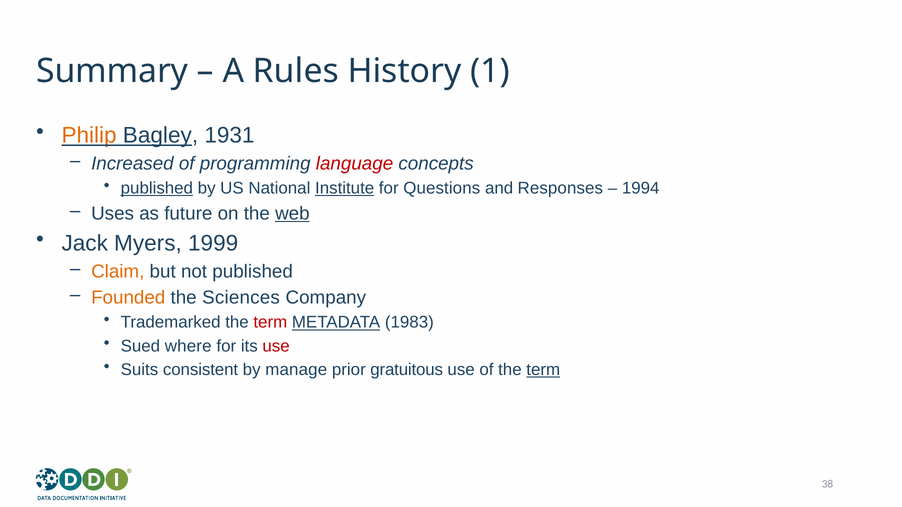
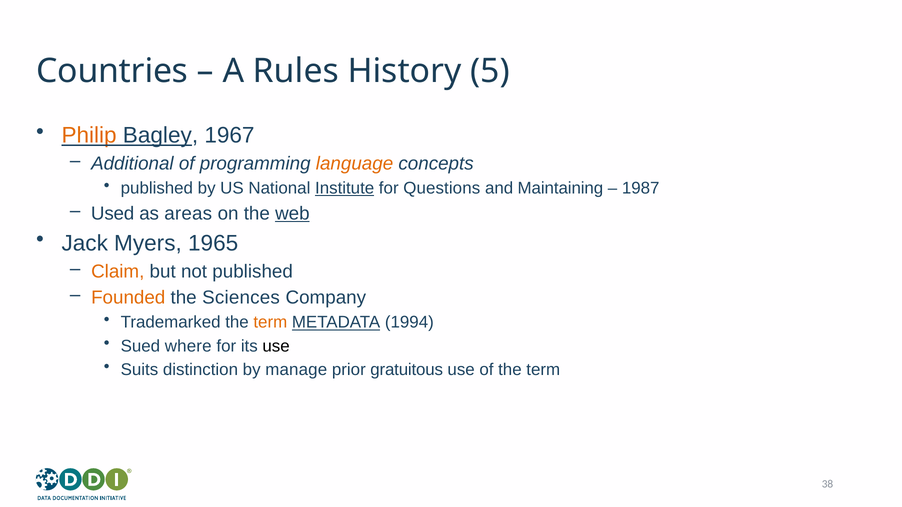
Summary: Summary -> Countries (112, 71)
1: 1 -> 5 (490, 71)
1931: 1931 -> 1967 (229, 135)
Increased: Increased -> Additional (132, 164)
language colour: red -> orange (355, 164)
published underline: present -> none (157, 188)
Responses: Responses -> Maintaining (560, 188)
1994: 1994 -> 1987 (641, 188)
Uses: Uses -> Used (113, 214)
future: future -> areas (188, 214)
1999: 1999 -> 1965 (213, 243)
term colour: red -> orange (270, 323)
1983: 1983 -> 1994 (409, 323)
use colour: red -> black (276, 346)
consistent: consistent -> distinction (201, 370)
term underline: present -> none (543, 370)
